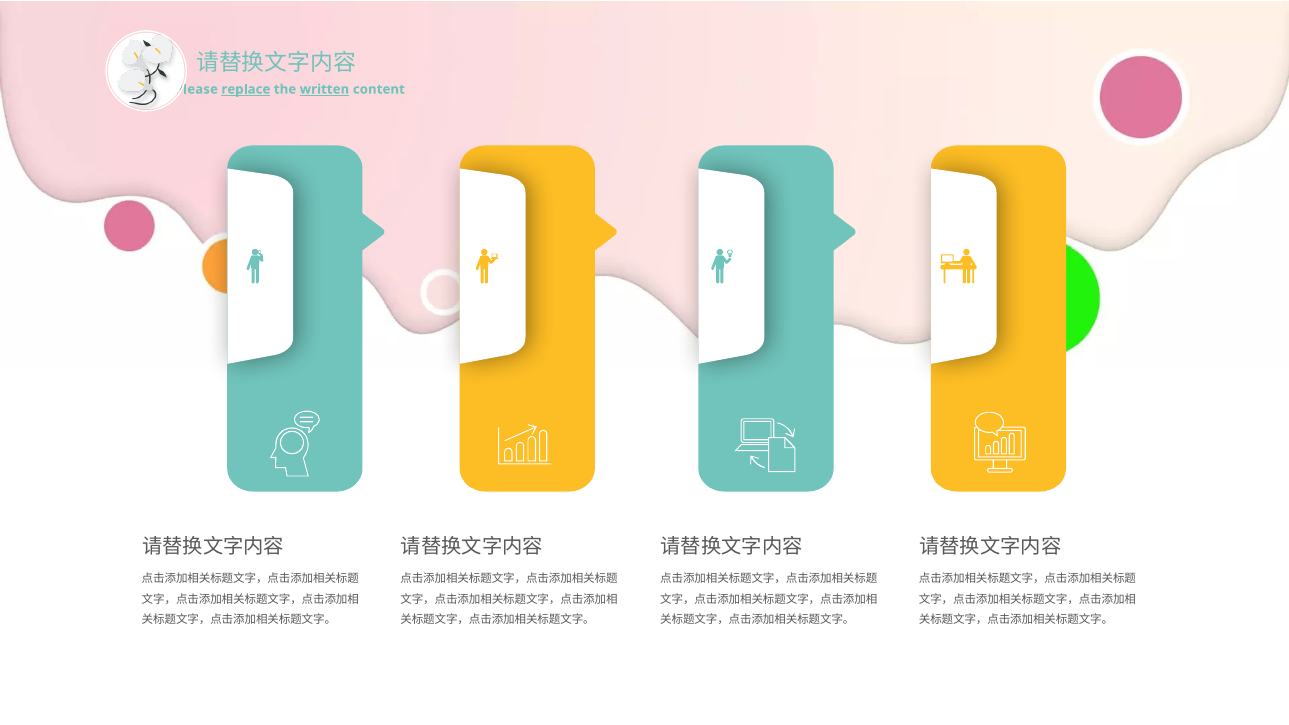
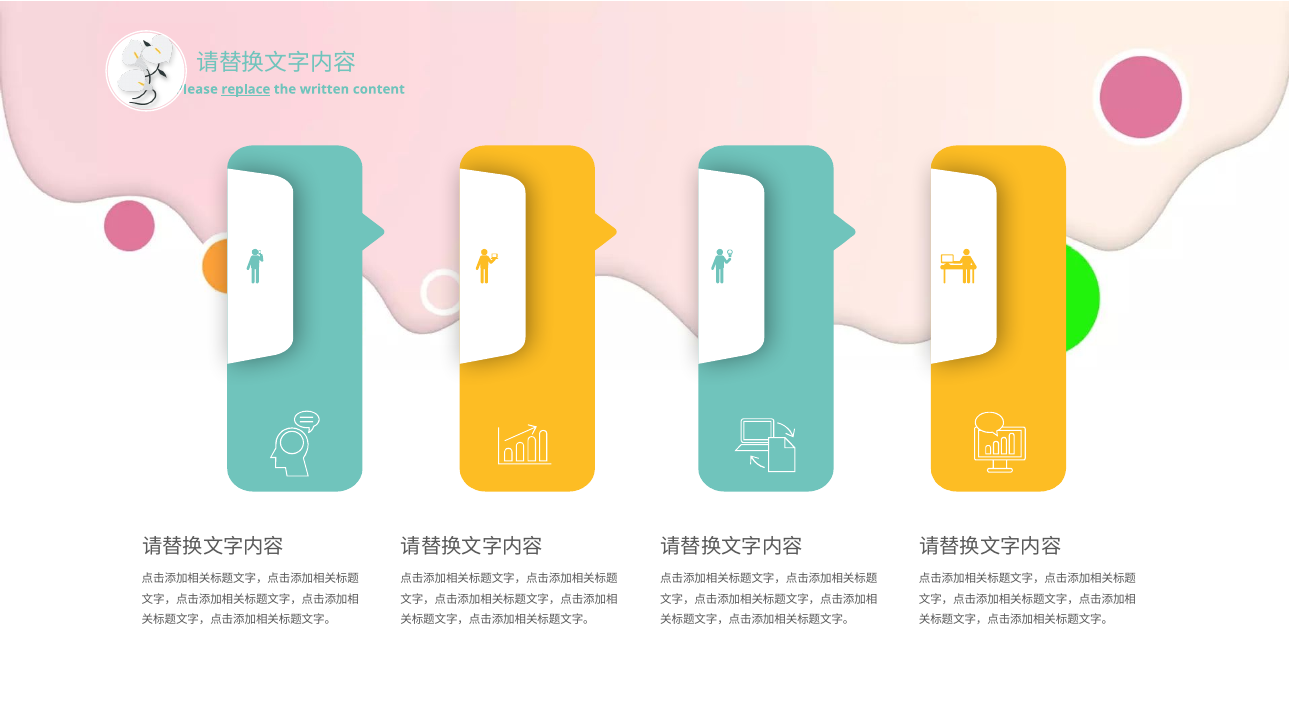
written underline: present -> none (324, 89)
